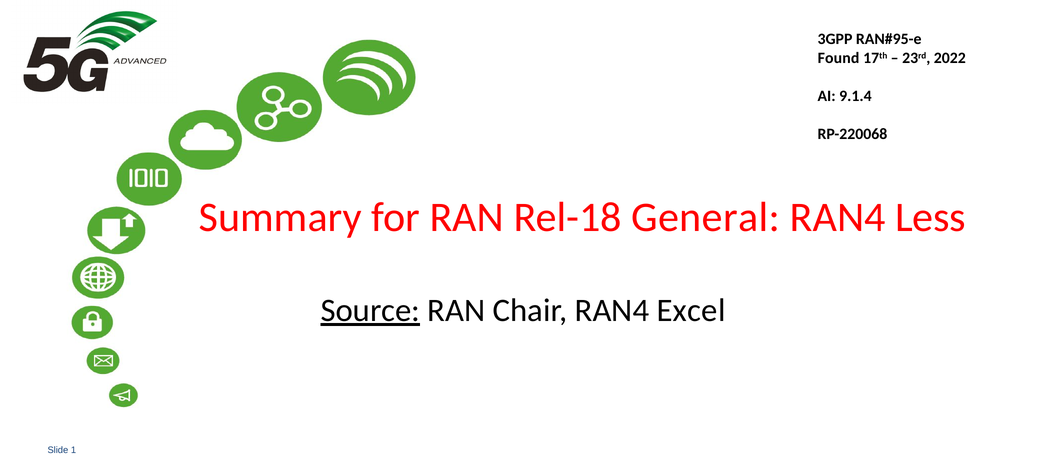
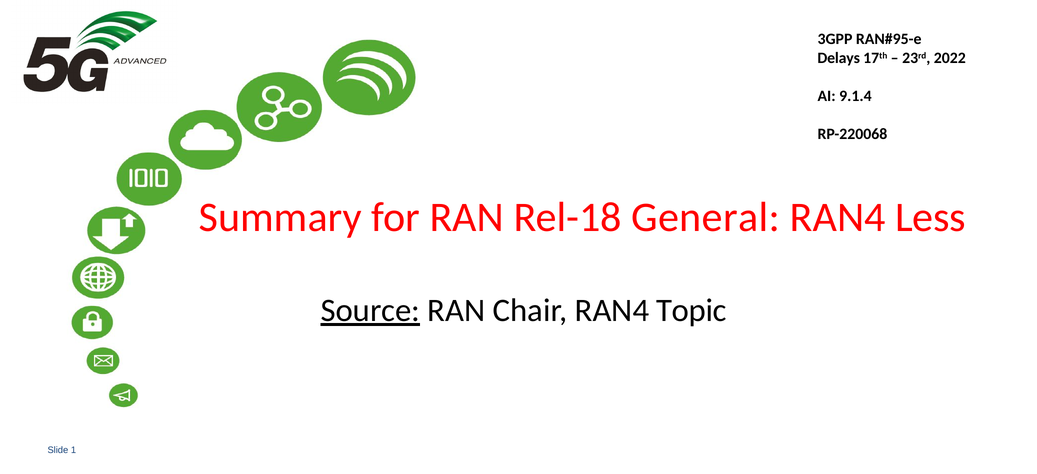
Found: Found -> Delays (839, 58)
Excel: Excel -> Topic (691, 311)
